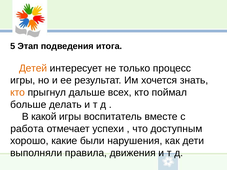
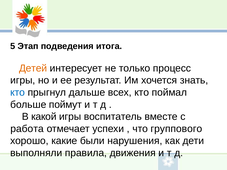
кто colour: orange -> blue (18, 93)
делать: делать -> поймут (65, 105)
доступным: доступным -> группового (176, 129)
